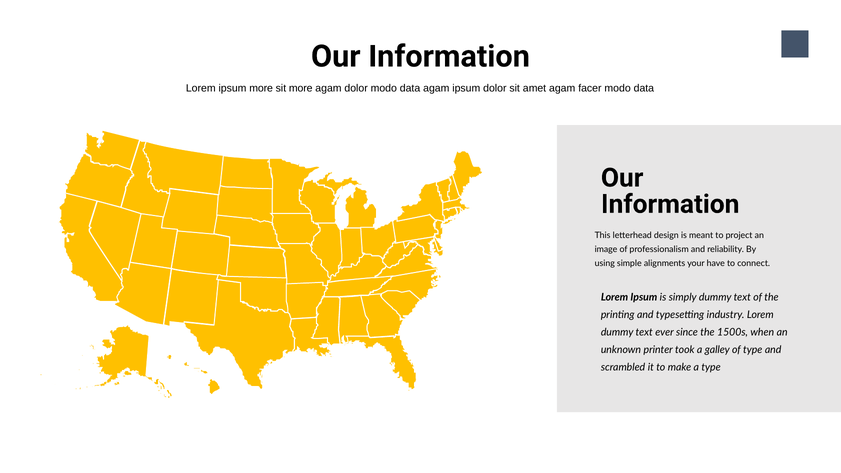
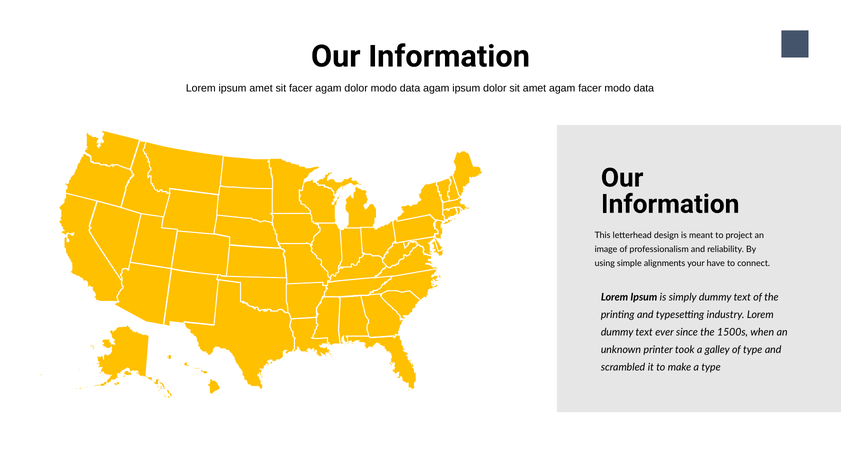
ipsum more: more -> amet (261, 88)
sit more: more -> facer (301, 88)
